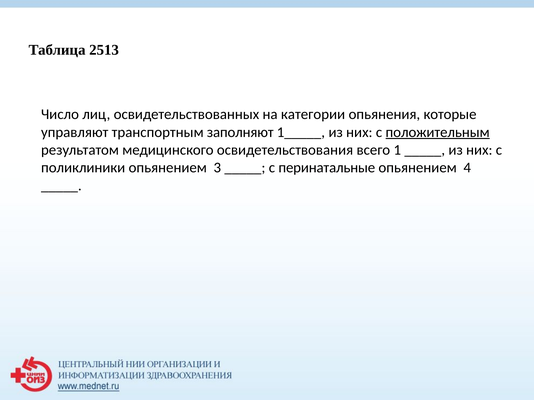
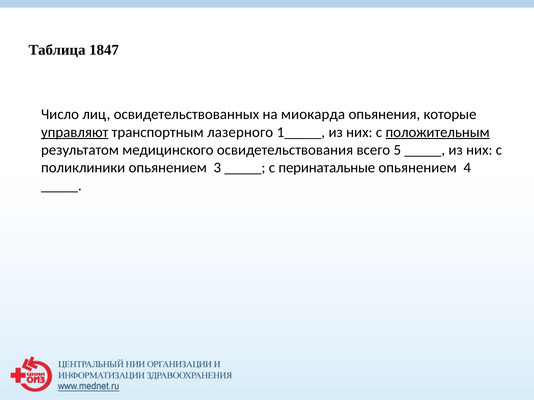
2513: 2513 -> 1847 (104, 50)
категории: категории -> миокарда (313, 115)
управляют underline: none -> present (75, 132)
заполняют: заполняют -> лазерного (240, 132)
1: 1 -> 5 (397, 150)
